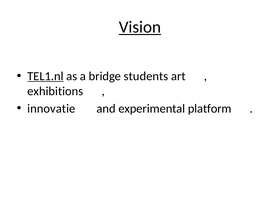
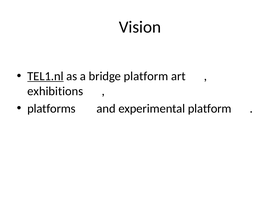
Vision underline: present -> none (140, 27)
bridge students: students -> platform (146, 76)
innovatie: innovatie -> platforms (51, 109)
